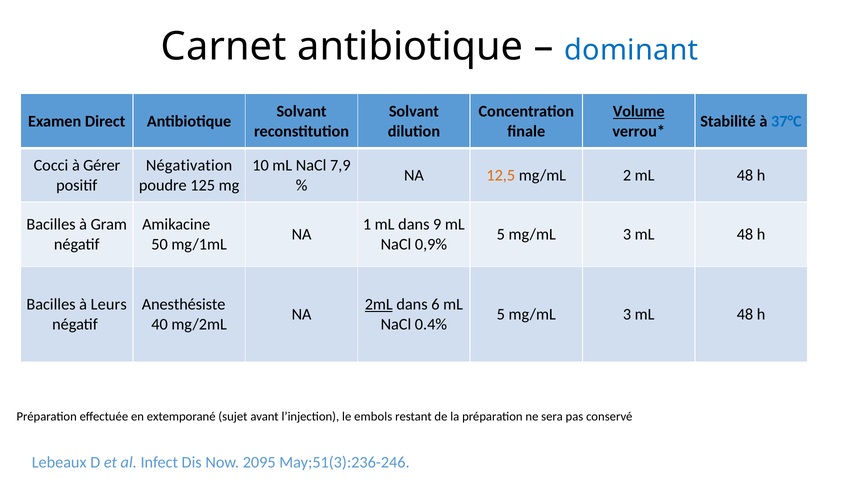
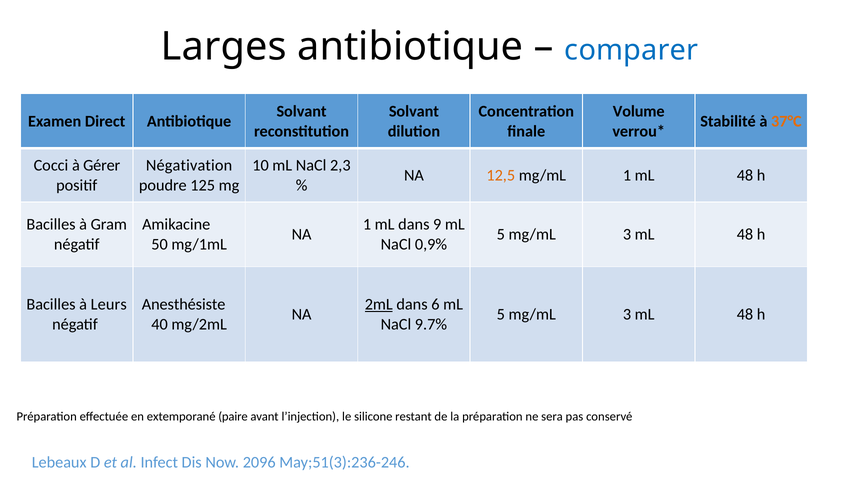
Carnet: Carnet -> Larges (224, 46)
dominant: dominant -> comparer (631, 50)
Volume underline: present -> none (639, 111)
37°C colour: blue -> orange (786, 121)
7,9: 7,9 -> 2,3 (340, 165)
mg/mL 2: 2 -> 1 (627, 175)
0.4%: 0.4% -> 9.7% (431, 324)
sujet: sujet -> paire (233, 416)
embols: embols -> silicone (373, 416)
2095: 2095 -> 2096 (259, 462)
